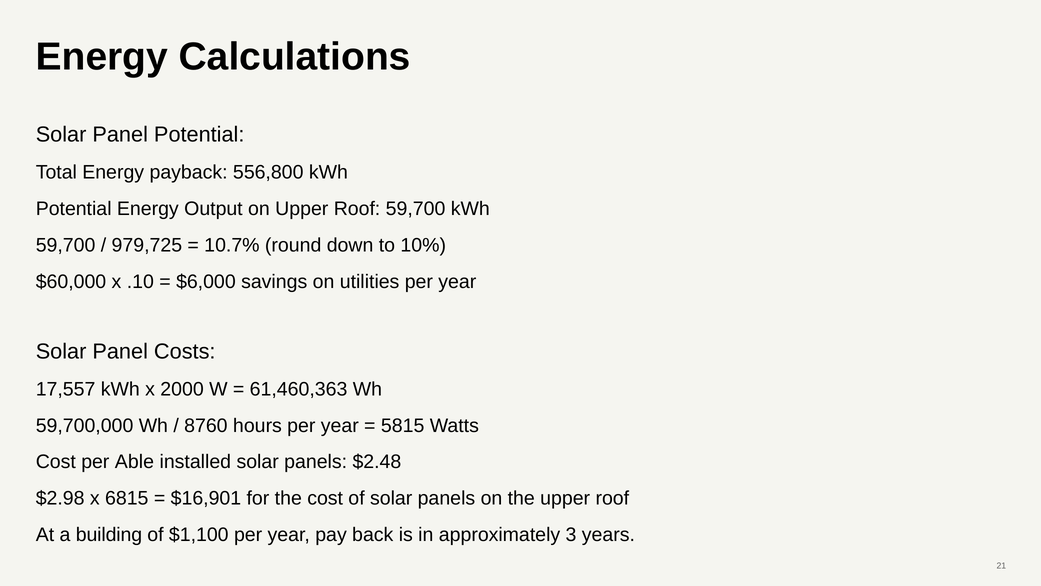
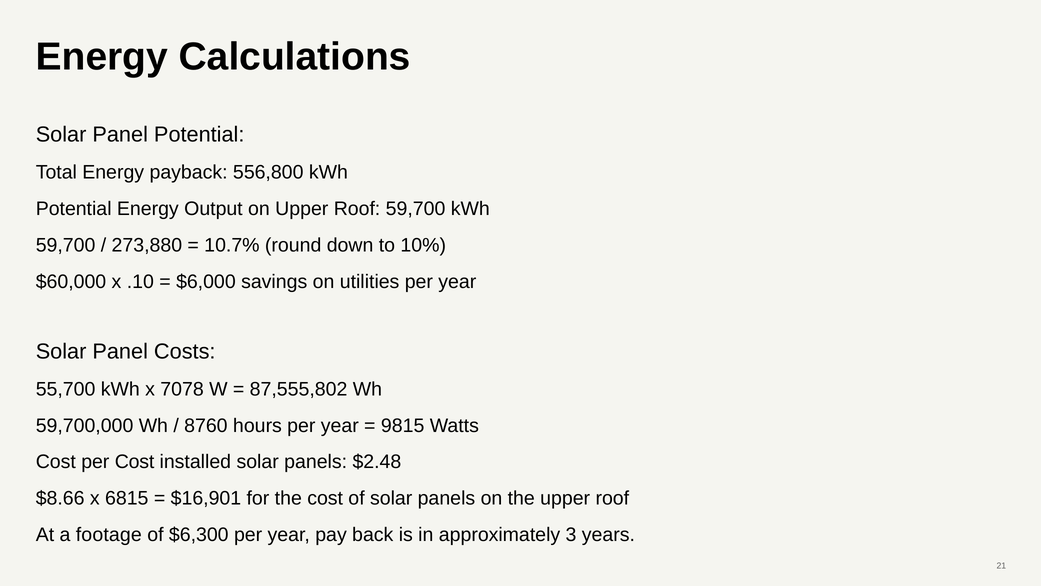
979,725: 979,725 -> 273,880 (147, 245)
17,557: 17,557 -> 55,700 (66, 389)
2000: 2000 -> 7078 (182, 389)
61,460,363: 61,460,363 -> 87,555,802 (299, 389)
5815: 5815 -> 9815 (403, 425)
per Able: Able -> Cost (135, 462)
$2.98: $2.98 -> $8.66 (60, 498)
building: building -> footage (109, 535)
$1,100: $1,100 -> $6,300 (199, 535)
